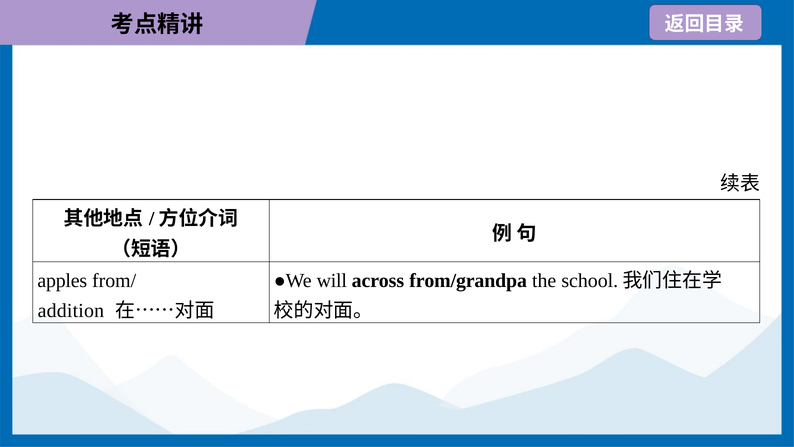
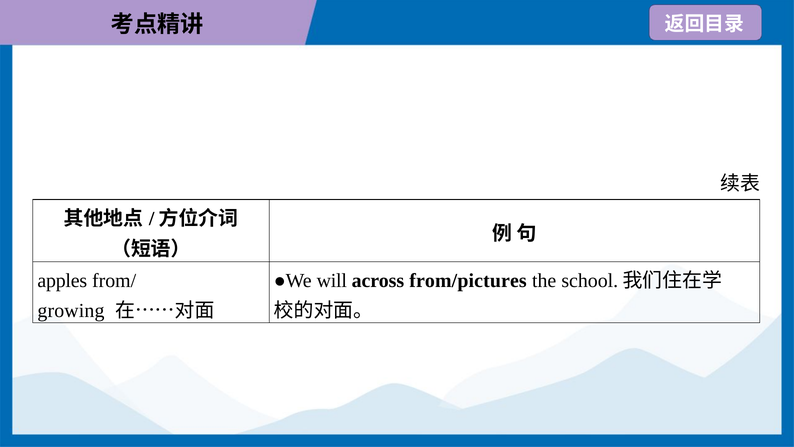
from/grandpa: from/grandpa -> from/pictures (468, 280)
addition: addition -> growing (71, 310)
